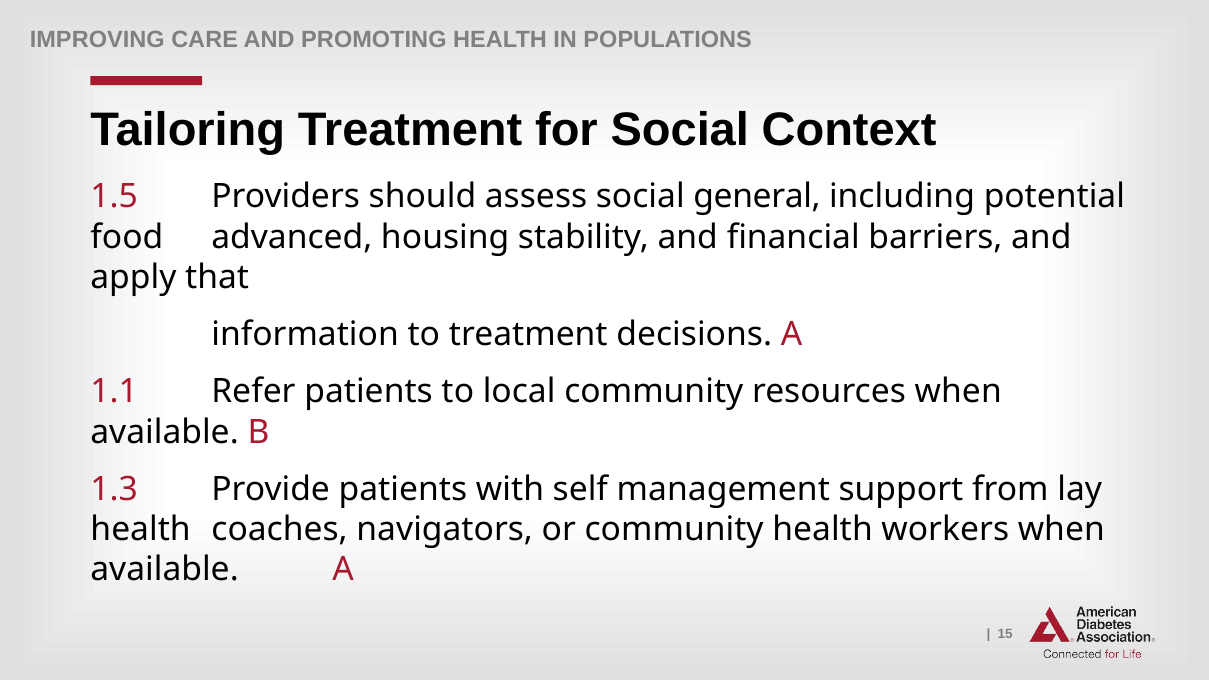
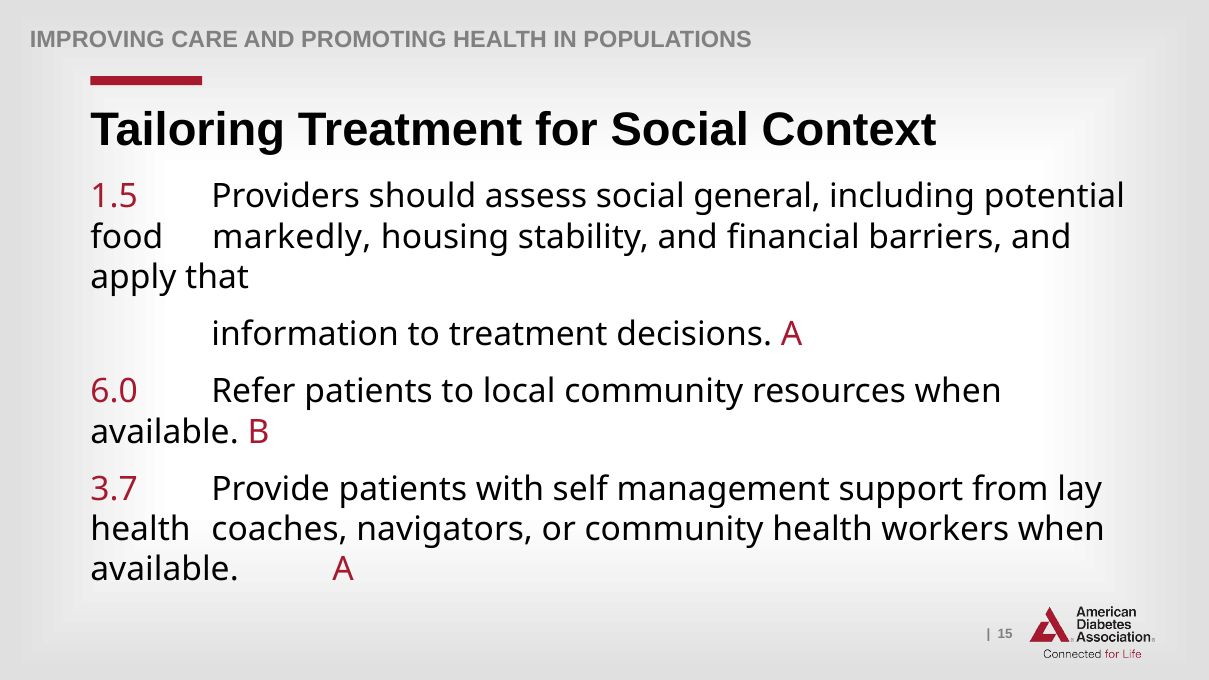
advanced: advanced -> markedly (292, 237)
1.1: 1.1 -> 6.0 (114, 392)
1.3: 1.3 -> 3.7 (114, 489)
